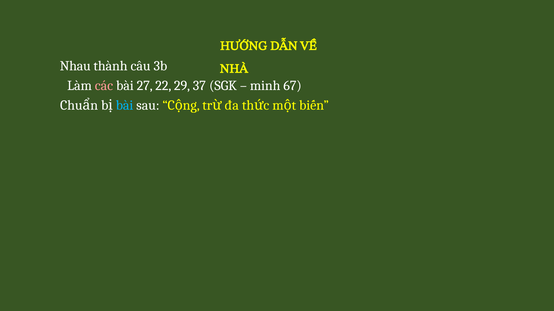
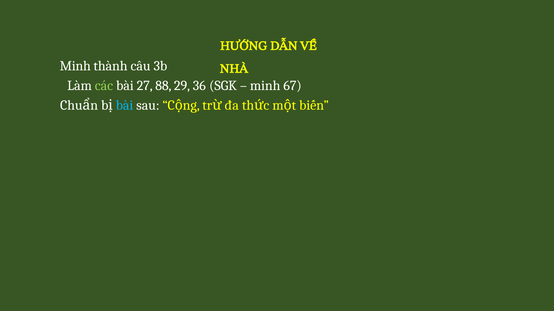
Nhau: Nhau -> Minh (75, 66)
các colour: pink -> light green (104, 86)
22: 22 -> 88 (163, 86)
37: 37 -> 36 (199, 86)
